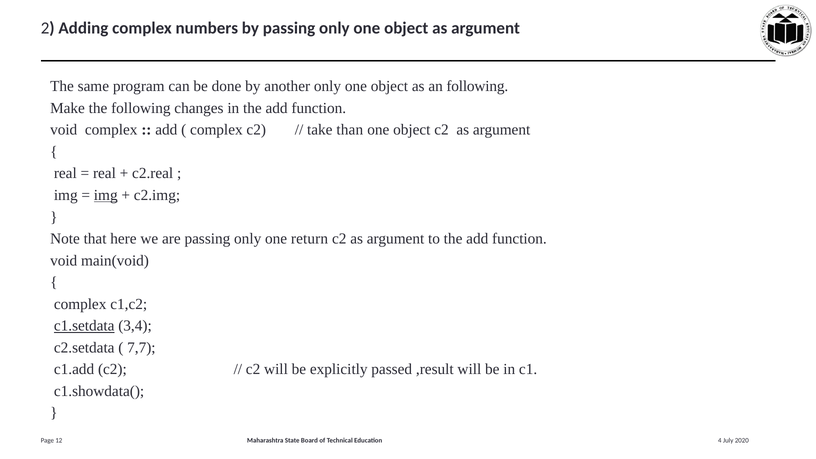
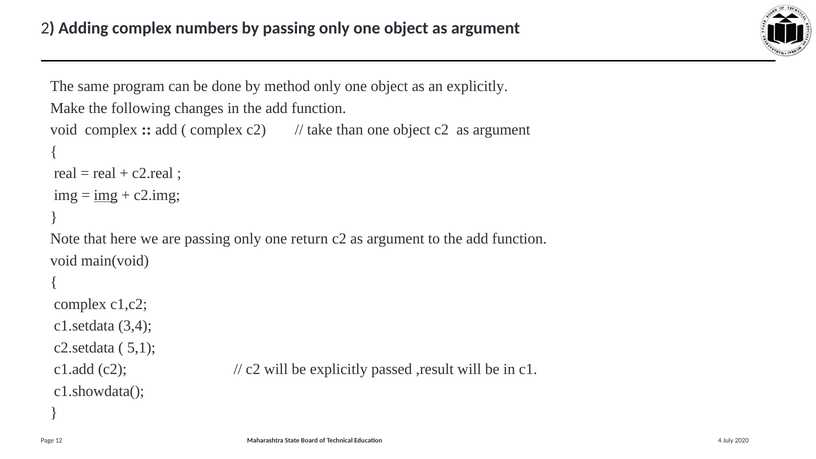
another: another -> method (287, 86)
an following: following -> explicitly (477, 86)
c1.setdata underline: present -> none (84, 326)
7,7: 7,7 -> 5,1 (141, 347)
